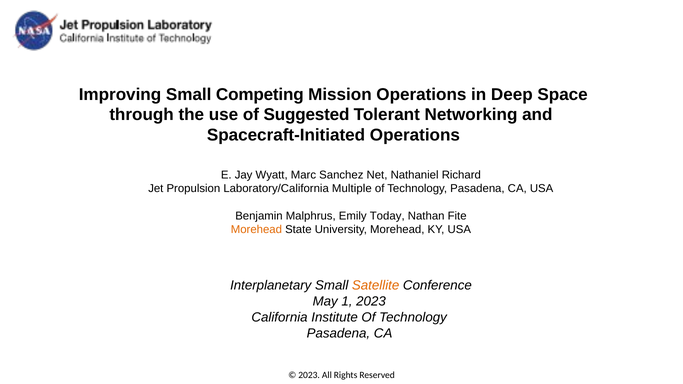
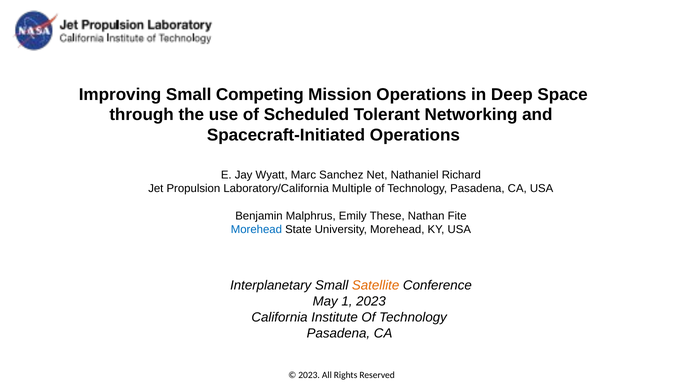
Suggested: Suggested -> Scheduled (306, 115)
Today: Today -> These (387, 216)
Morehead colour: orange -> blue (256, 230)
